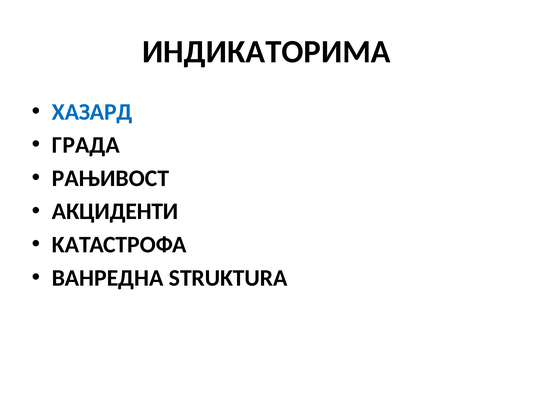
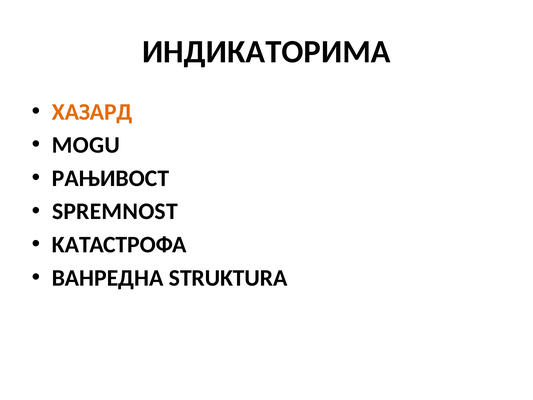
ХАЗАРД colour: blue -> orange (92, 112)
ГРАДА: ГРАДА -> MOGU (86, 145)
АКЦИДЕНТИ: АКЦИДЕНТИ -> SPREMNOST (115, 211)
